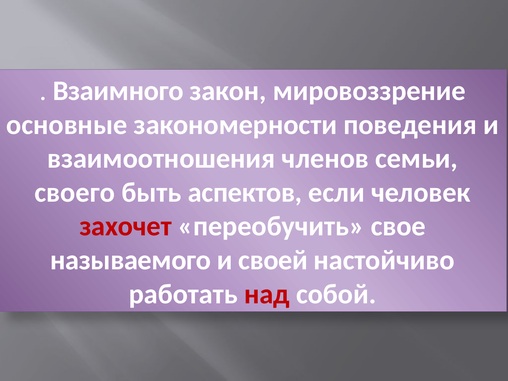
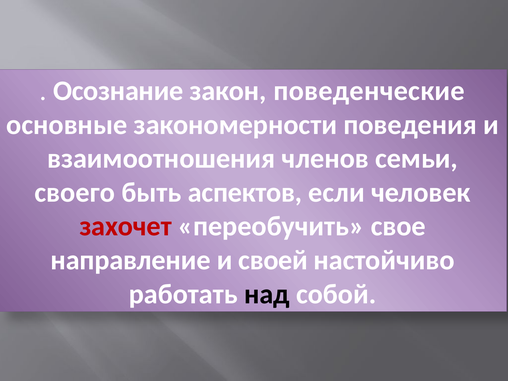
Взаимного: Взаимного -> Осознание (118, 91)
мировоззрение: мировоззрение -> поведенческие (369, 91)
называемого: называемого -> направление (131, 260)
над colour: red -> black (267, 294)
